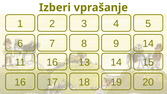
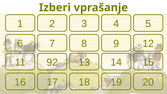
9 14: 14 -> 12 (148, 43)
11 16: 16 -> 92 (52, 62)
